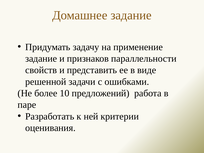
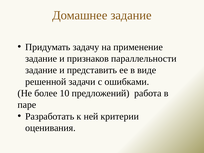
свойств: свойств -> задание (41, 70)
